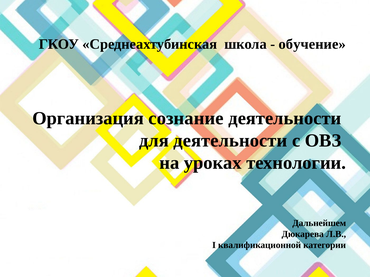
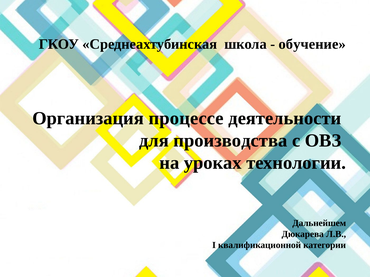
сознание: сознание -> процессе (186, 119)
для деятельности: деятельности -> производства (230, 141)
